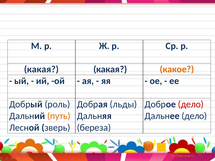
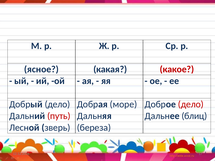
какая: какая -> ясное (41, 69)
какое colour: orange -> red (177, 69)
Добрый роль: роль -> дело (57, 104)
льды: льды -> море (123, 104)
путь colour: orange -> red (59, 116)
Дальнее дело: дело -> блиц (194, 116)
